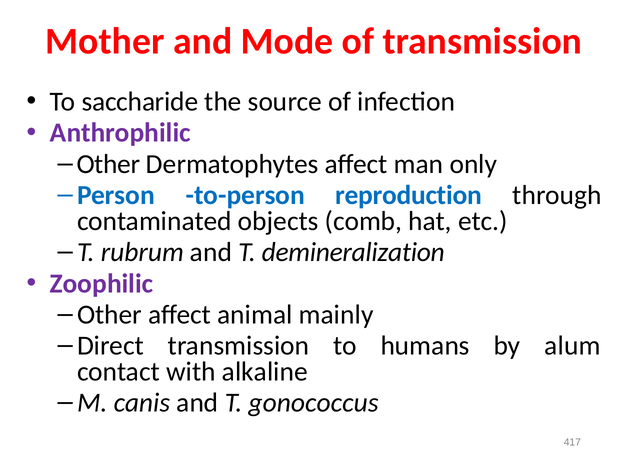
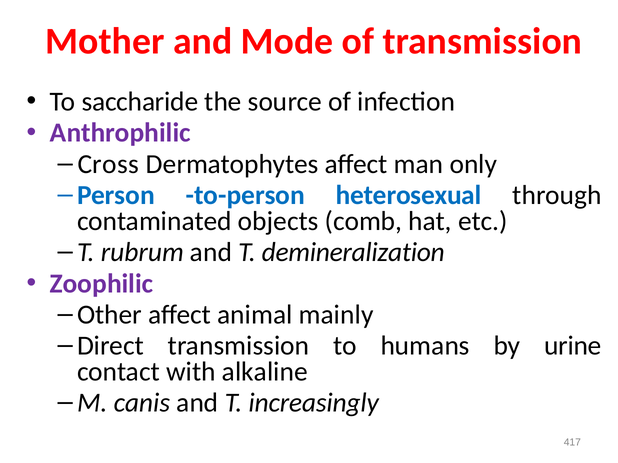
Other: Other -> Cross (108, 164)
reproduction: reproduction -> heterosexual (409, 196)
alum: alum -> urine (573, 346)
gonococcus: gonococcus -> increasingly (314, 403)
